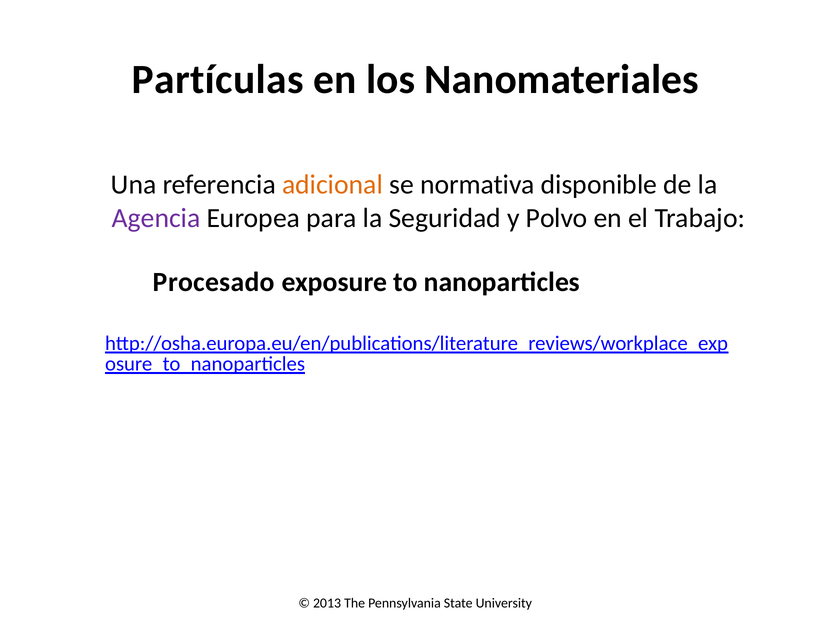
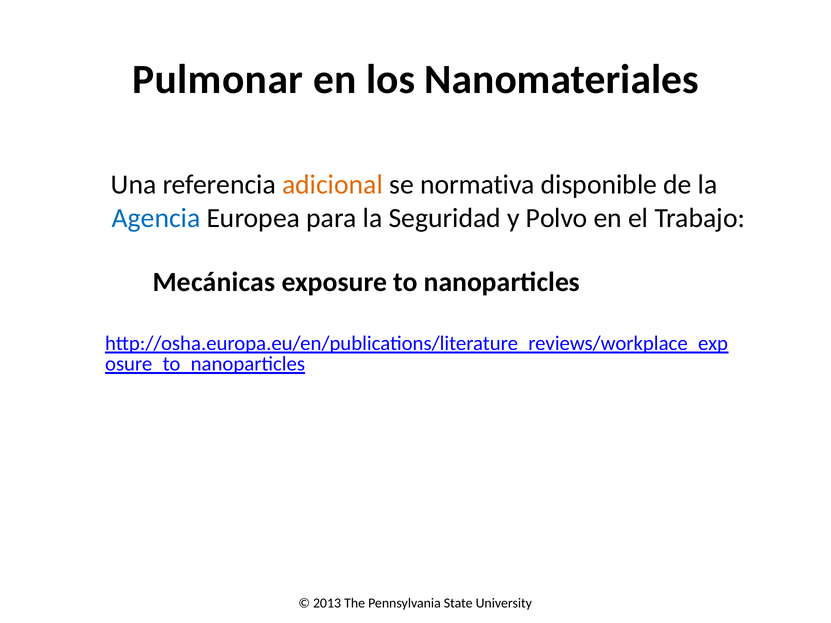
Partículas: Partículas -> Pulmonar (218, 80)
Agencia colour: purple -> blue (156, 218)
Procesado: Procesado -> Mecánicas (214, 282)
